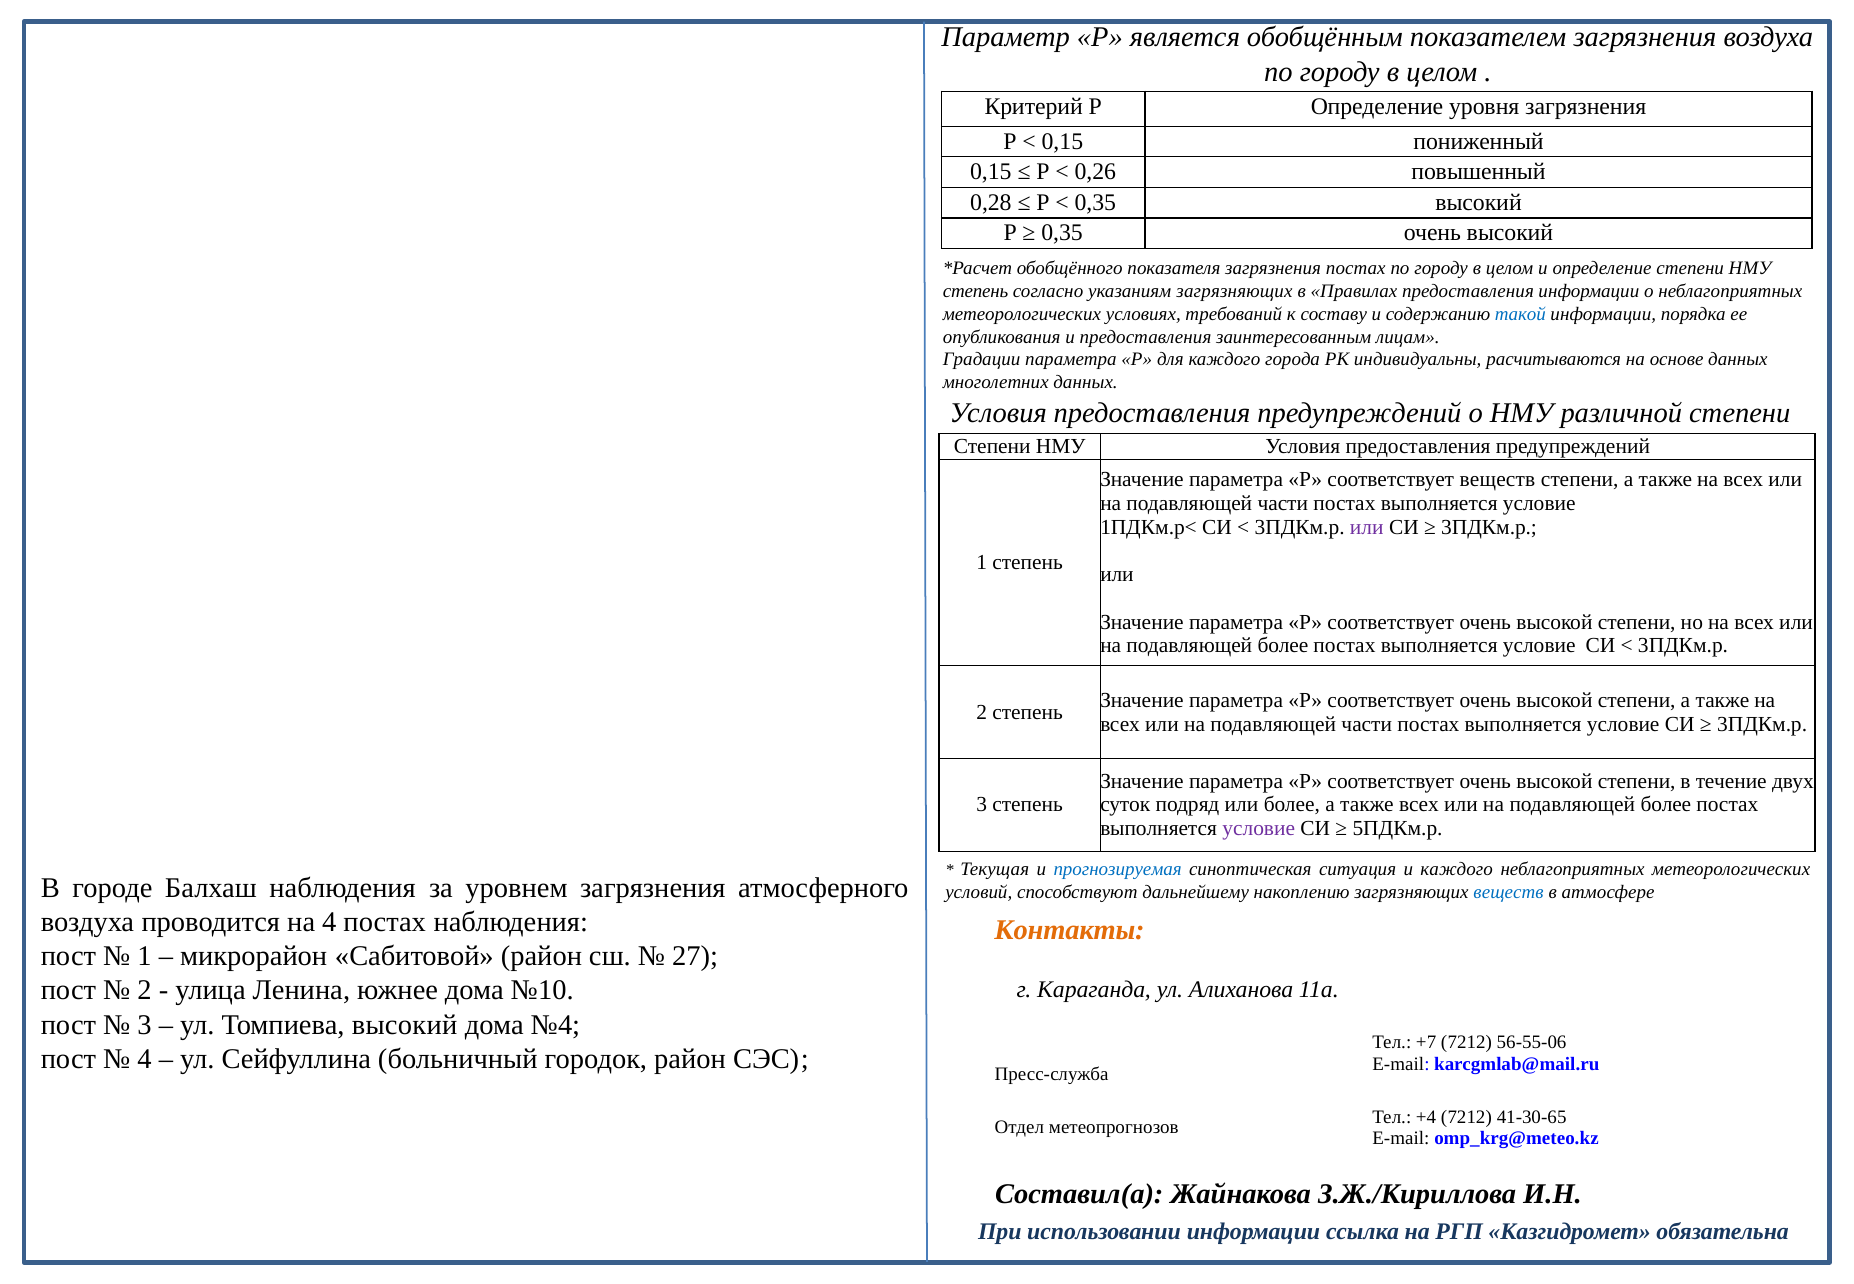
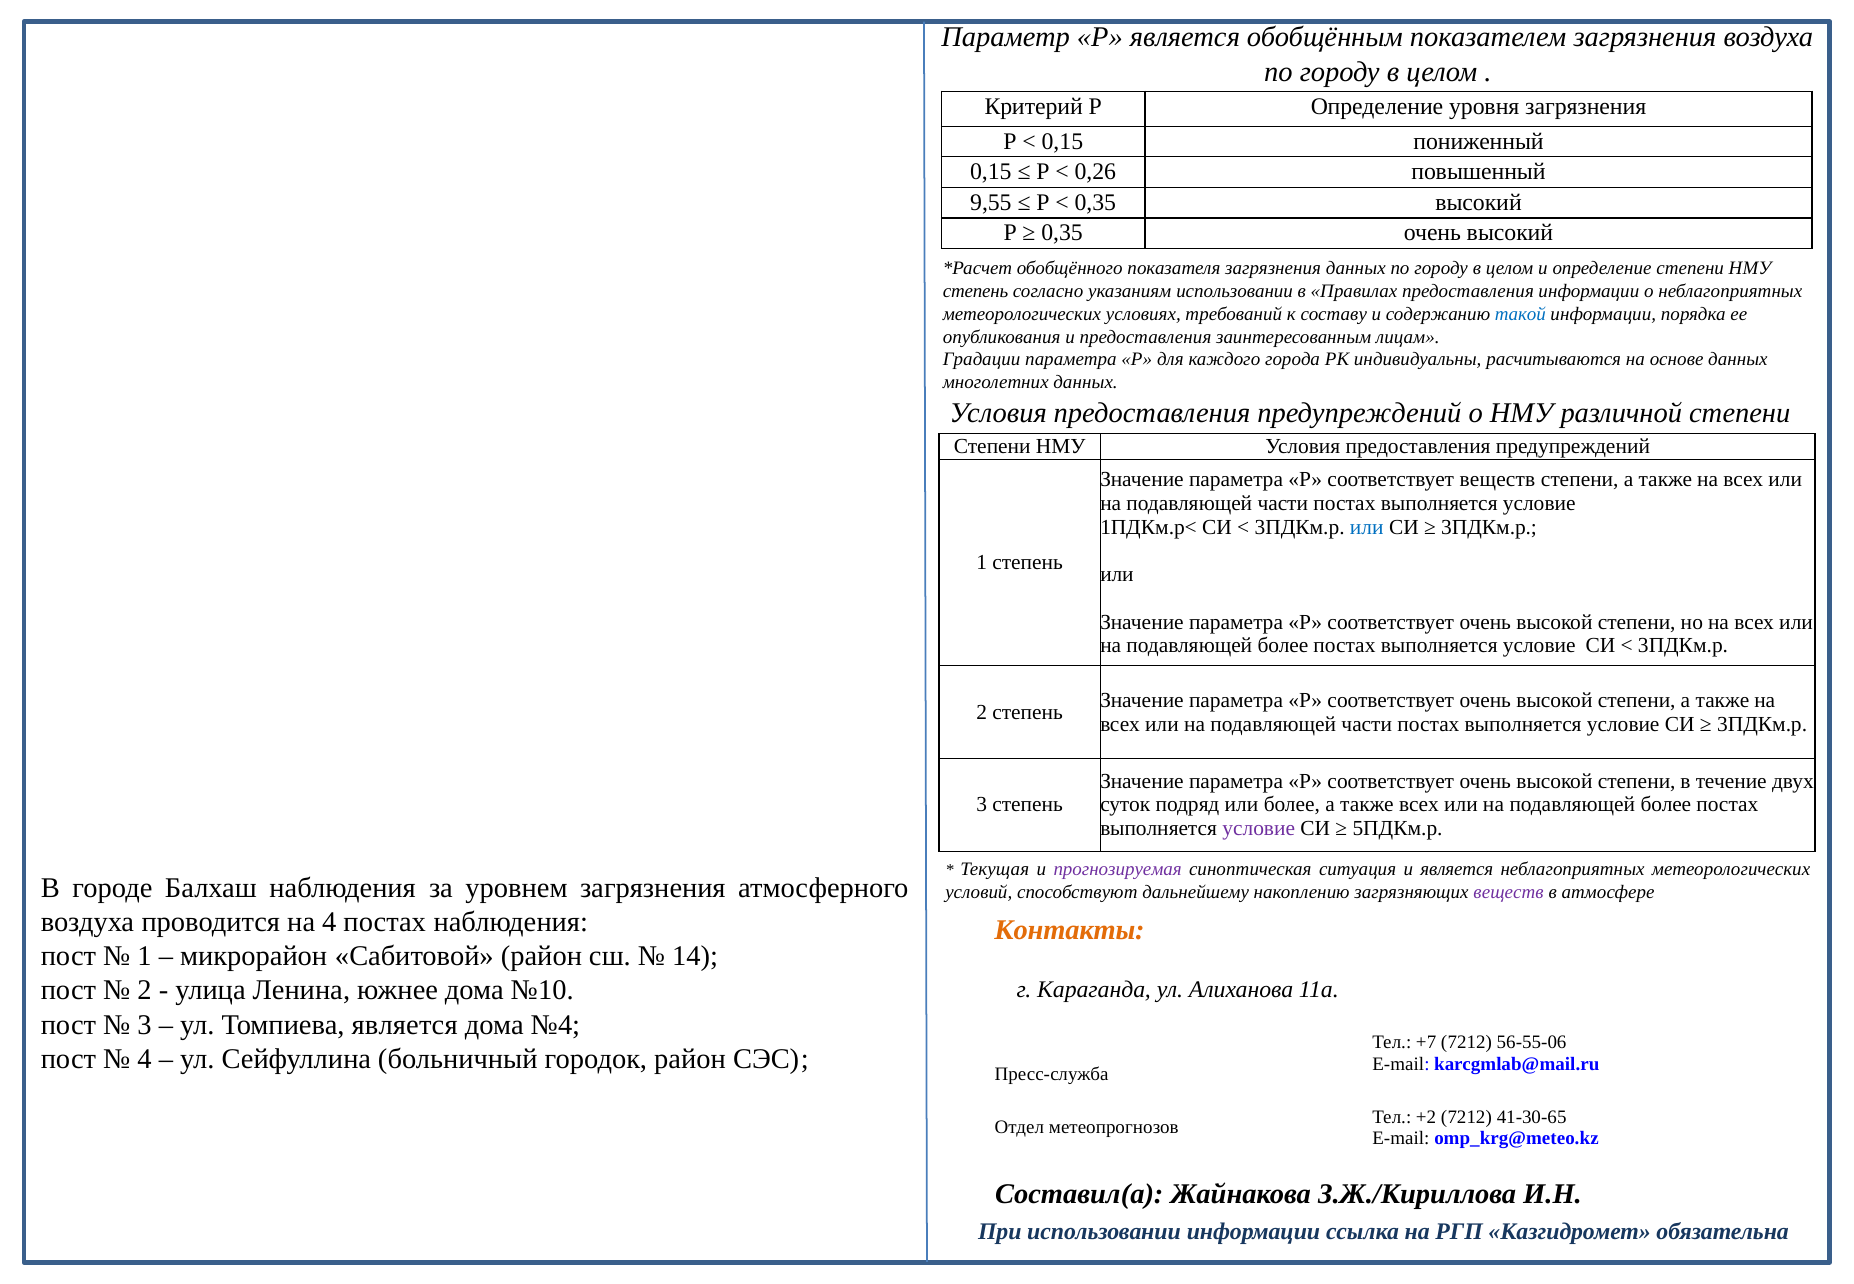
0,28: 0,28 -> 9,55 (991, 202)
загрязнения постах: постах -> данных (1356, 268)
указаниям загрязняющих: загрязняющих -> использовании (1235, 291)
или colour: purple -> blue (1367, 527)
прогнозируемая colour: blue -> purple (1118, 869)
и каждого: каждого -> является (1457, 869)
веществ colour: blue -> purple (1509, 892)
27: 27 -> 14 (695, 956)
Томпиева высокий: высокий -> является (405, 1024)
+4: +4 -> +2 (1426, 1116)
